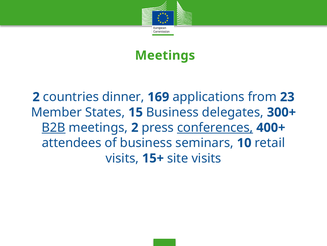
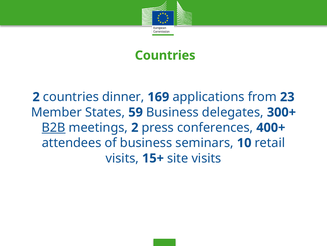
Meetings: Meetings -> Countries (165, 55)
15: 15 -> 59 (136, 112)
conferences underline: present -> none (215, 127)
